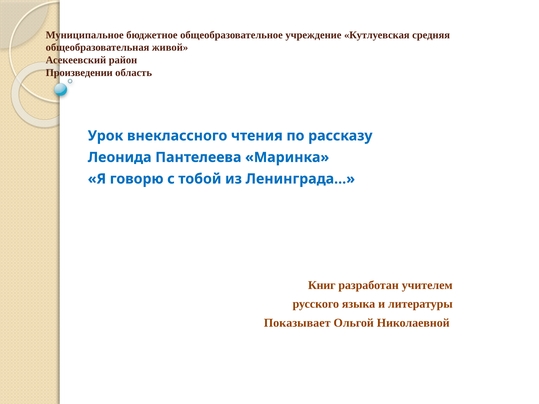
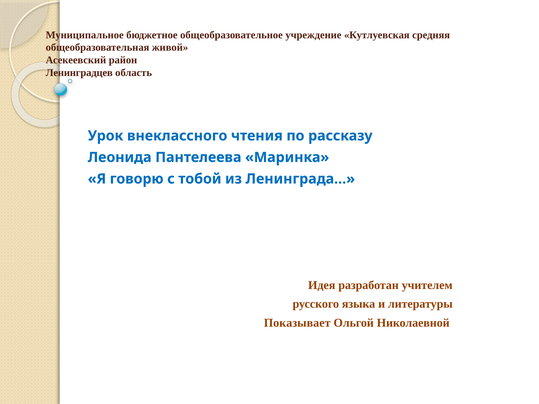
Произведении: Произведении -> Ленинградцев (79, 73)
Книг: Книг -> Идея (322, 285)
